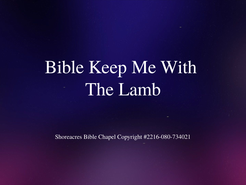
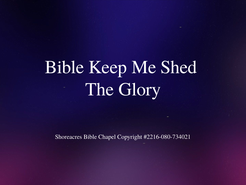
With: With -> Shed (179, 67)
Lamb: Lamb -> Glory (140, 89)
